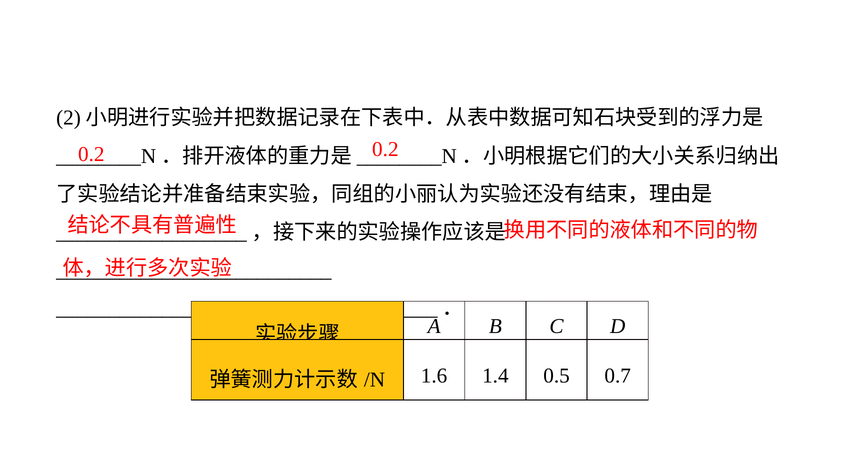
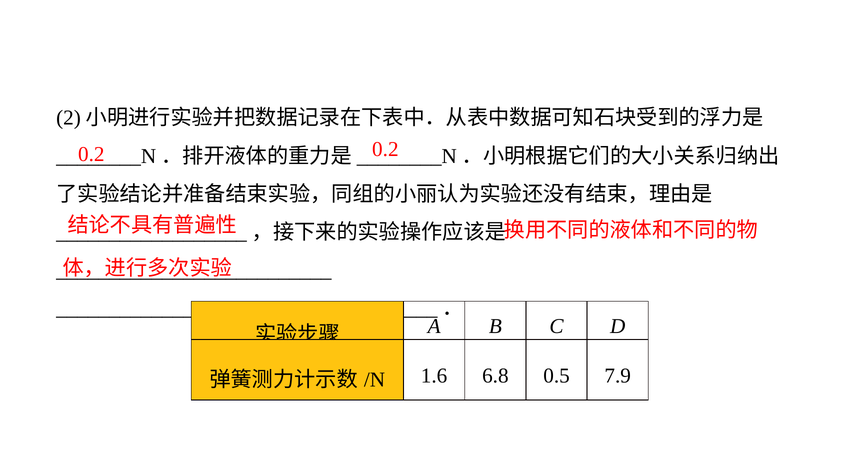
1.4: 1.4 -> 6.8 (495, 376)
0.7: 0.7 -> 7.9 (618, 376)
